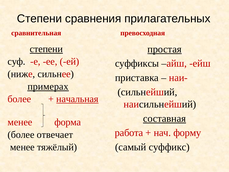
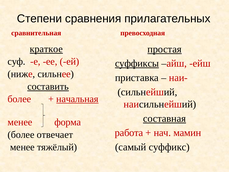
степени: степени -> краткое (46, 49)
суффиксы underline: none -> present (137, 63)
примерах: примерах -> составить (48, 86)
форму: форму -> мамин (187, 133)
